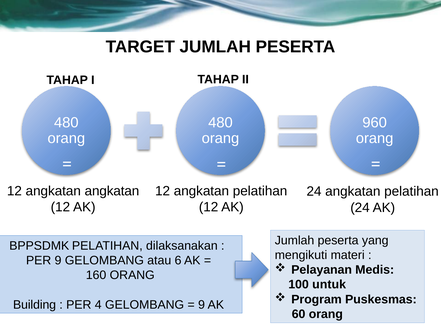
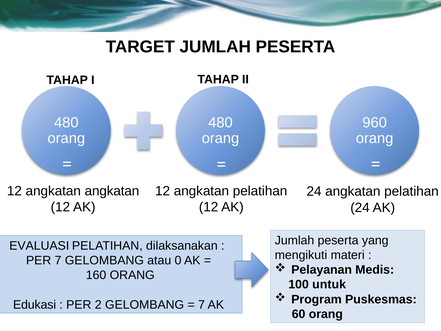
BPPSDMK: BPPSDMK -> EVALUASI (39, 246)
PER 9: 9 -> 7 (58, 260)
6: 6 -> 0 (178, 260)
Building: Building -> Edukasi (35, 304)
4: 4 -> 2 (98, 304)
9: 9 -> 7 (201, 304)
